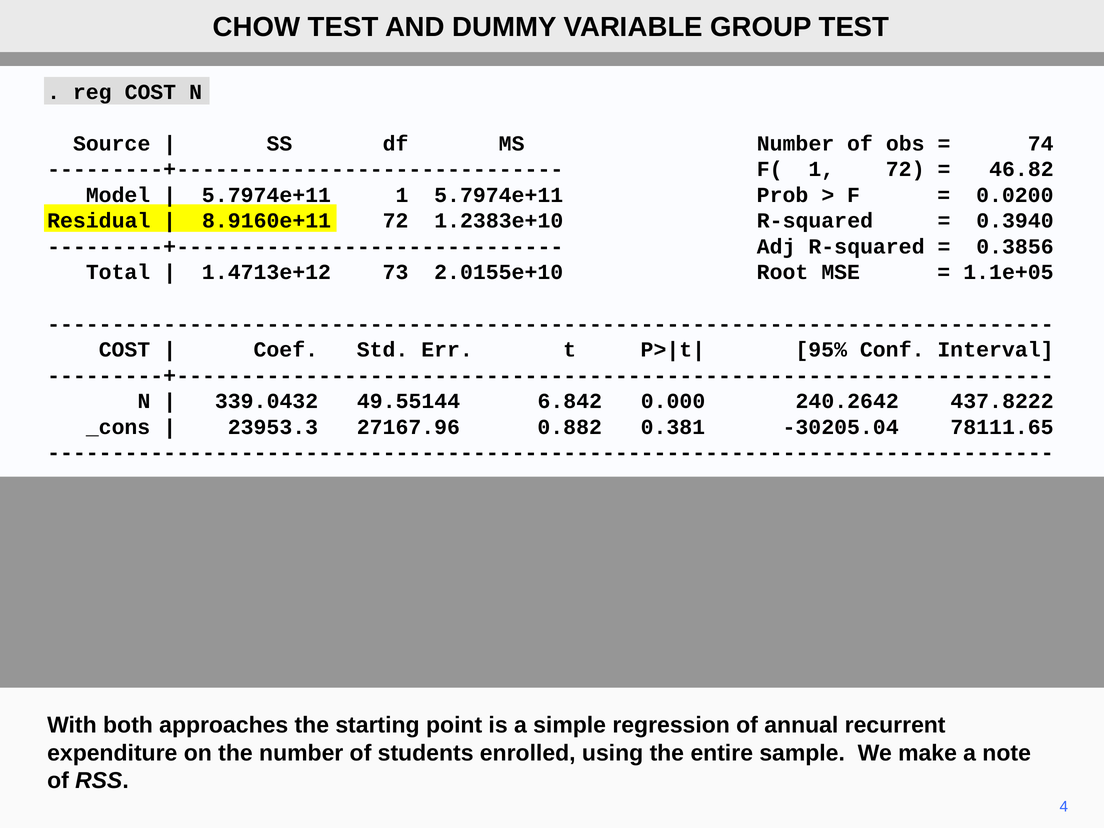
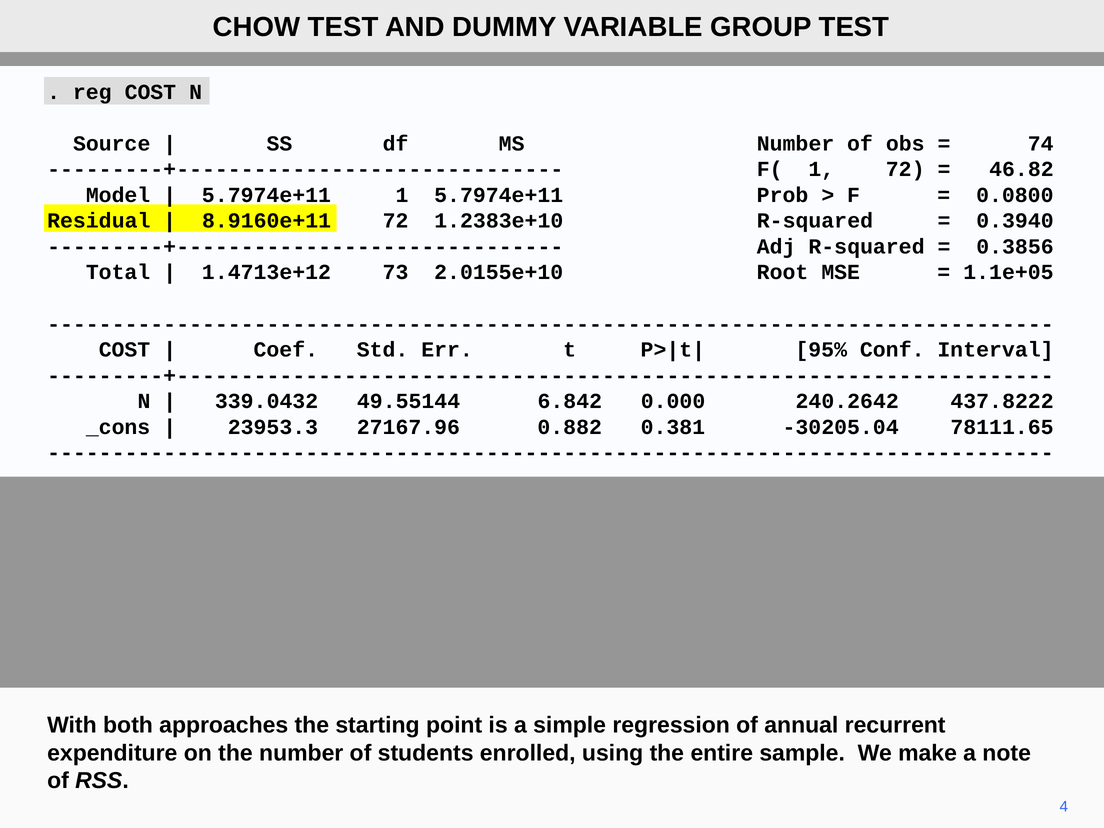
0.0200: 0.0200 -> 0.0800 (1015, 195)
